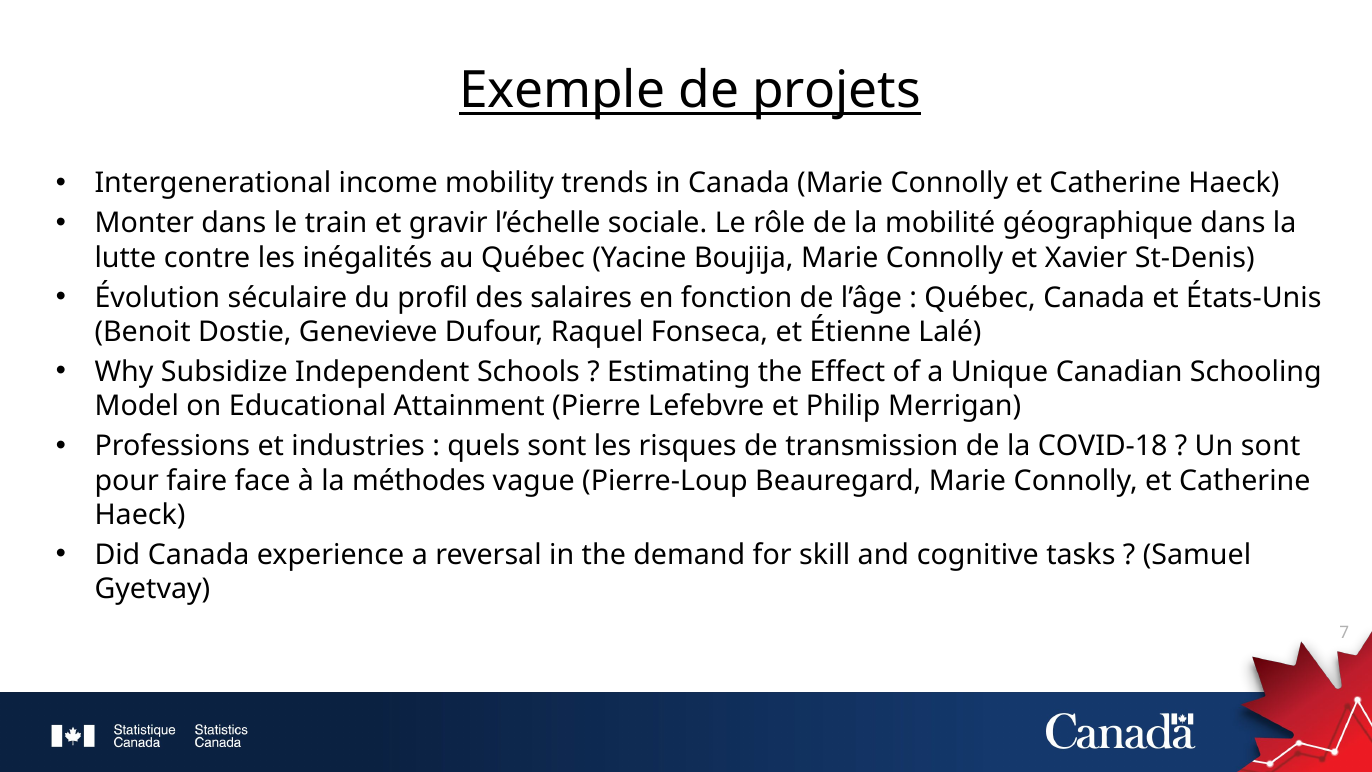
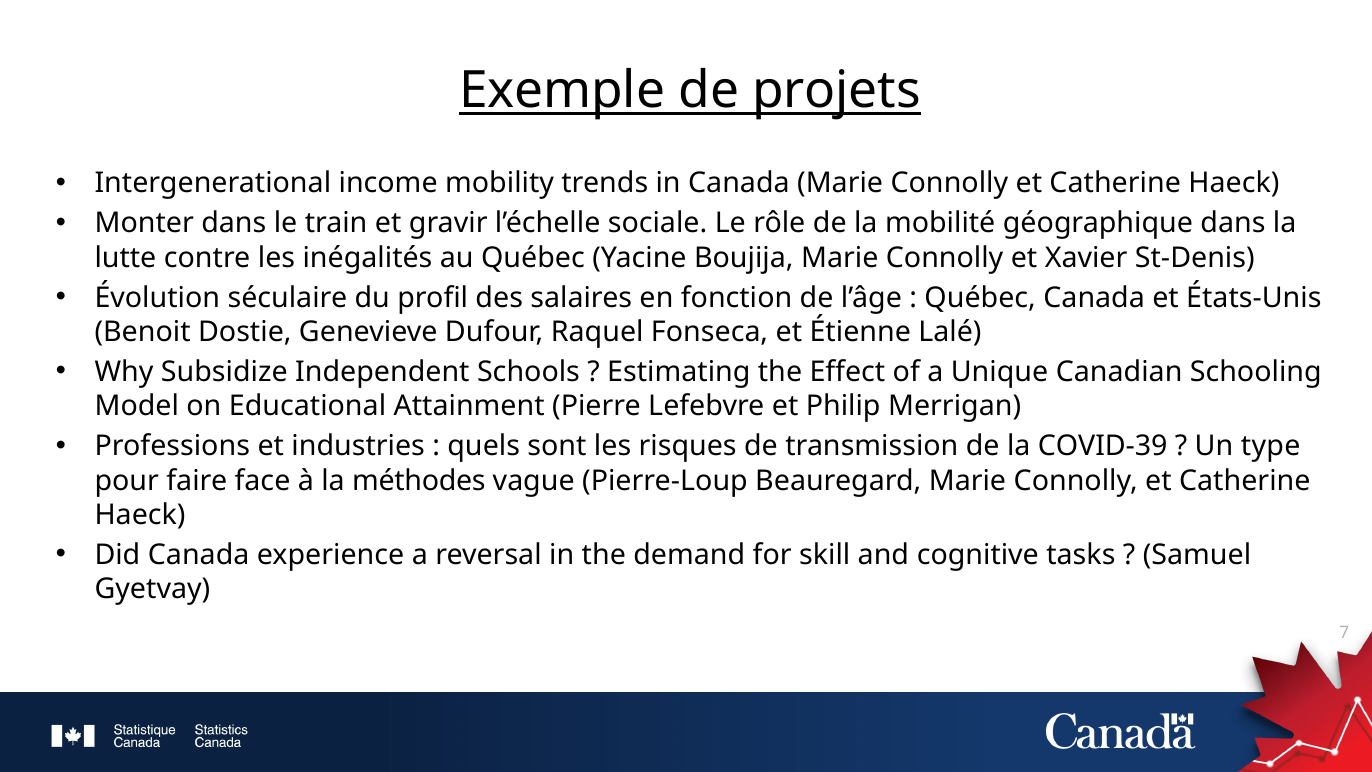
COVID-18: COVID-18 -> COVID-39 (1103, 446)
Un sont: sont -> type (1271, 446)
